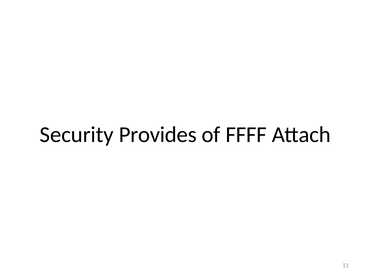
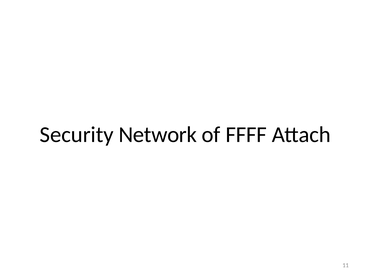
Provides: Provides -> Network (158, 135)
